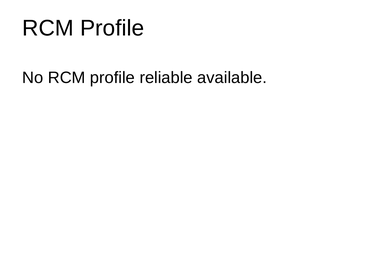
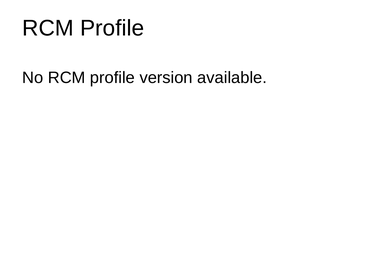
reliable: reliable -> version (166, 78)
